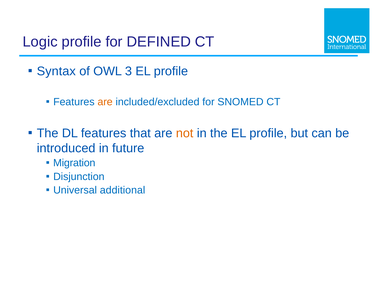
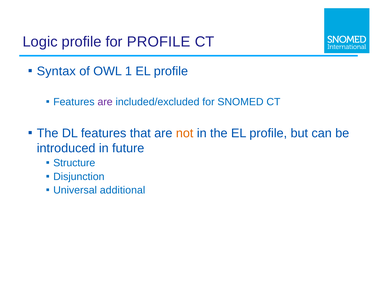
for DEFINED: DEFINED -> PROFILE (159, 42)
3: 3 -> 1 (128, 71)
are colour: orange -> purple (105, 102)
Migration: Migration -> Structure (74, 163)
